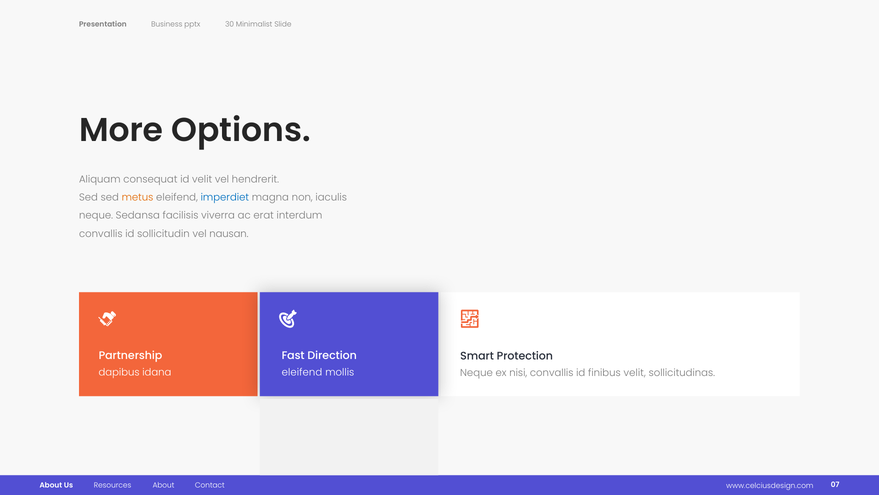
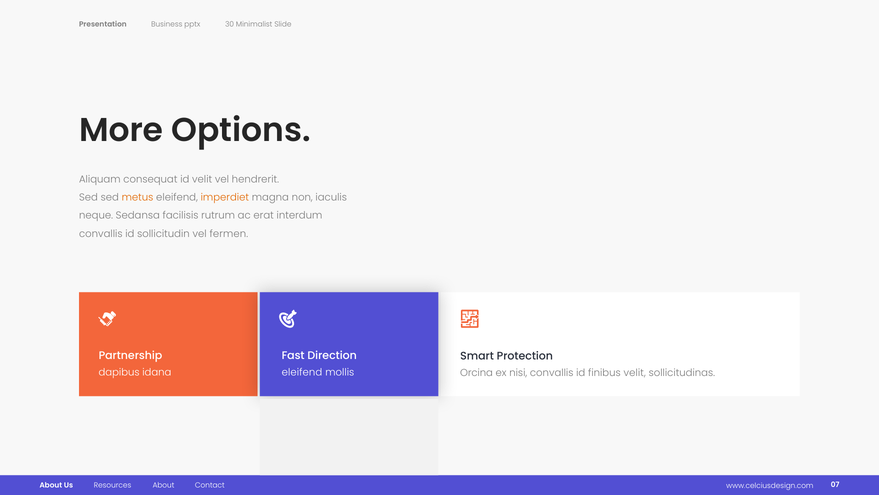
imperdiet colour: blue -> orange (225, 197)
viverra: viverra -> rutrum (218, 215)
nausan: nausan -> fermen (229, 233)
Neque: Neque -> Orcina (476, 372)
